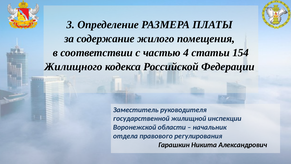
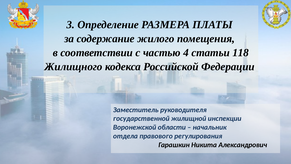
154: 154 -> 118 (241, 53)
